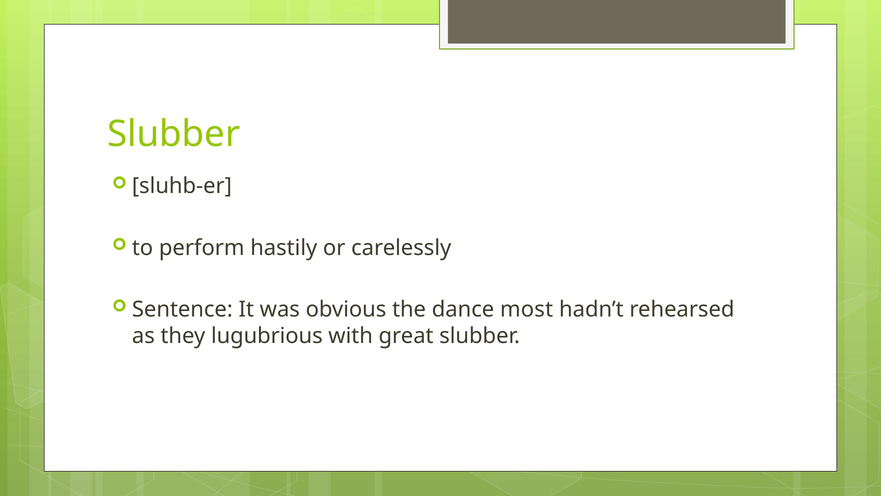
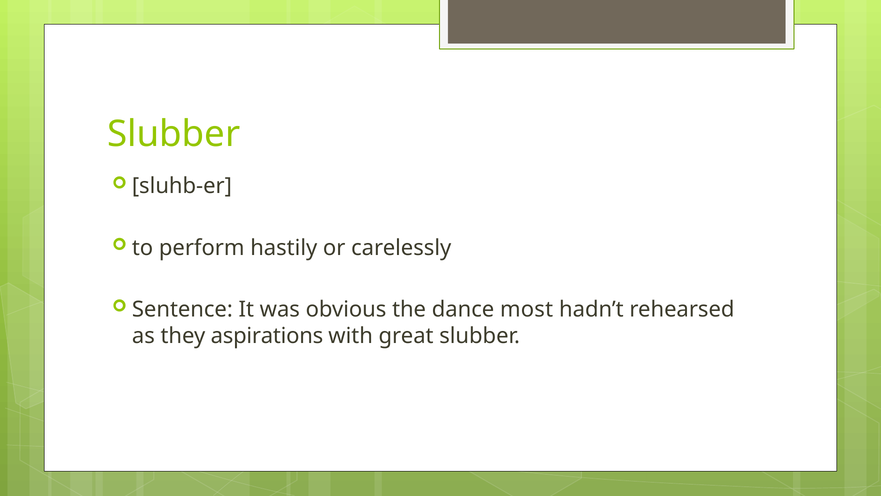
lugubrious: lugubrious -> aspirations (267, 336)
